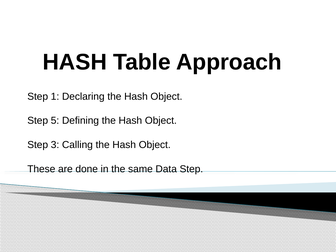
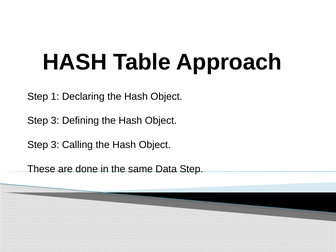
5: 5 -> 3 (55, 121)
